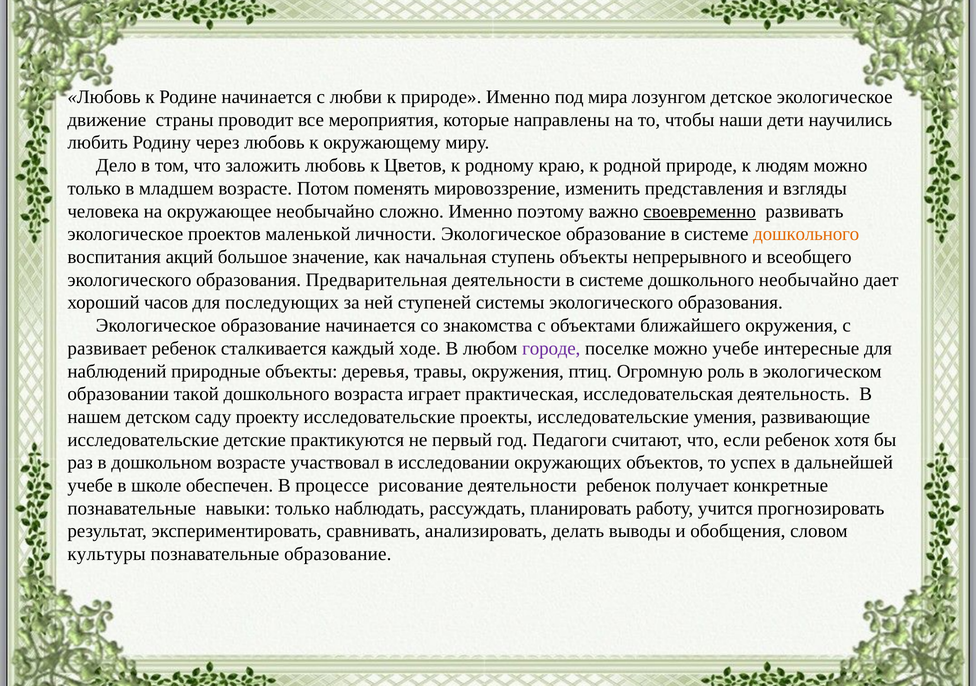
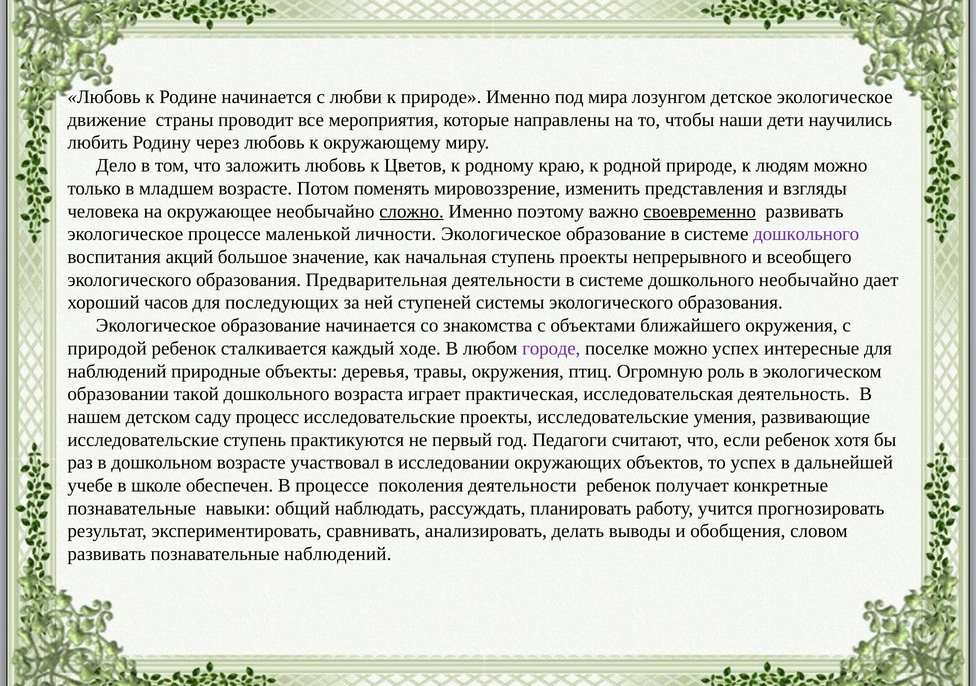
сложно underline: none -> present (412, 211)
экологическое проектов: проектов -> процессе (224, 234)
дошкольного colour: orange -> purple (806, 234)
ступень объекты: объекты -> проекты (594, 257)
развивает: развивает -> природой (107, 349)
можно учебе: учебе -> успех (736, 349)
проекту: проекту -> процесс (267, 417)
исследовательские детские: детские -> ступень (255, 440)
рисование: рисование -> поколения (421, 486)
навыки только: только -> общий (303, 509)
культуры: культуры -> развивать (107, 554)
познавательные образование: образование -> наблюдений (338, 554)
